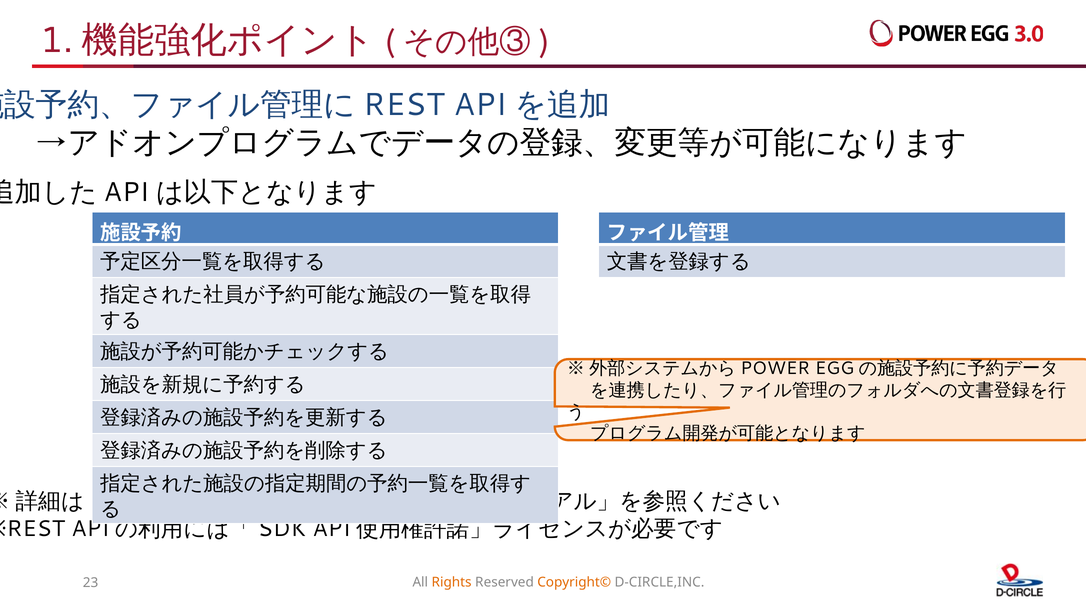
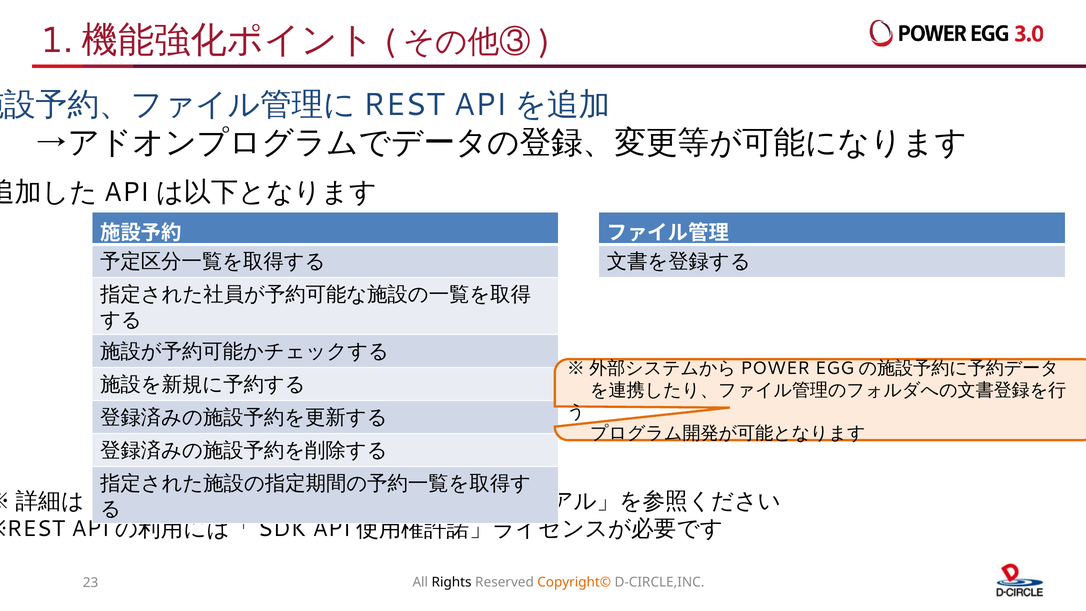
Rights colour: orange -> black (452, 582)
